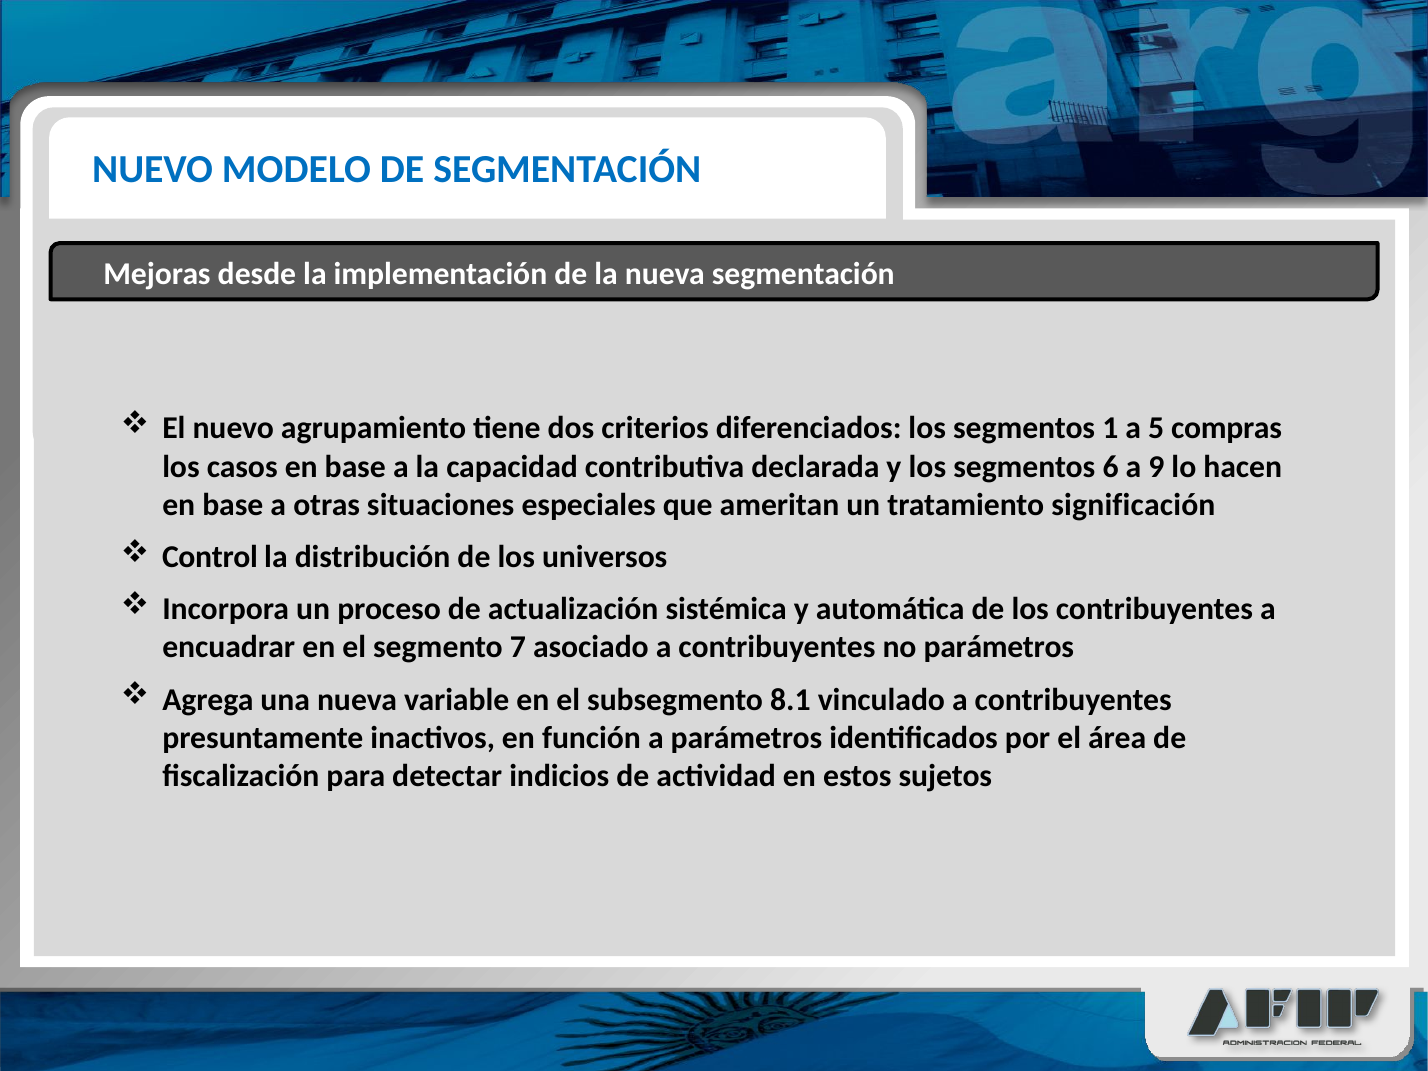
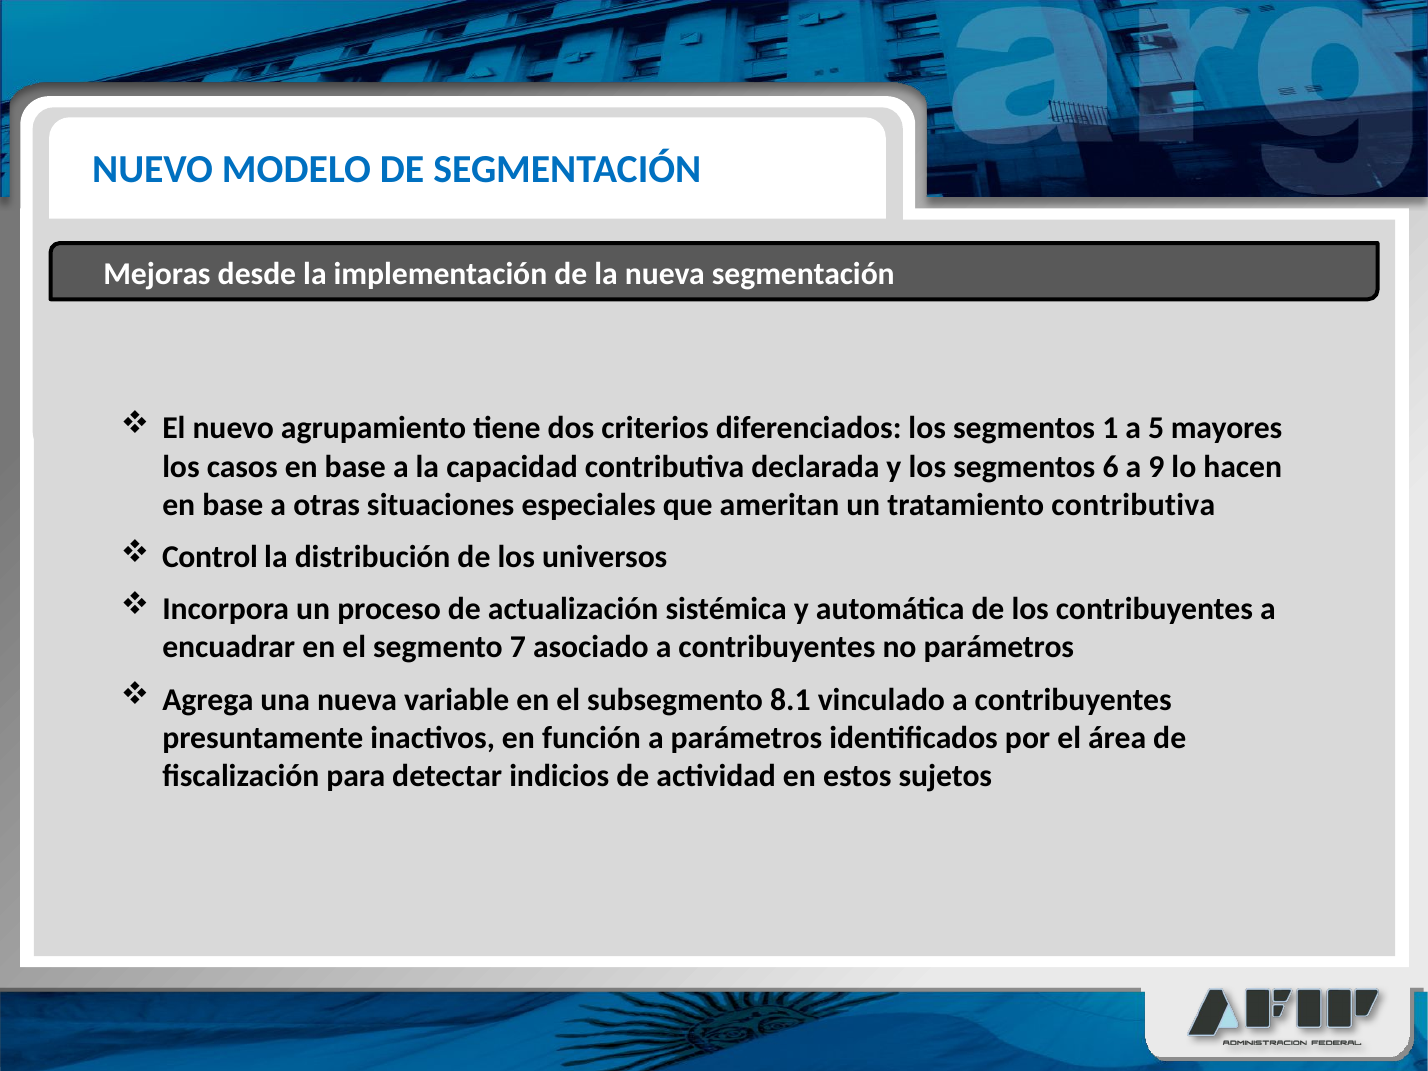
compras: compras -> mayores (1227, 429)
tratamiento significación: significación -> contributiva (1133, 505)
